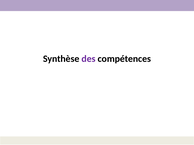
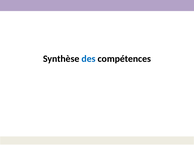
des colour: purple -> blue (88, 59)
